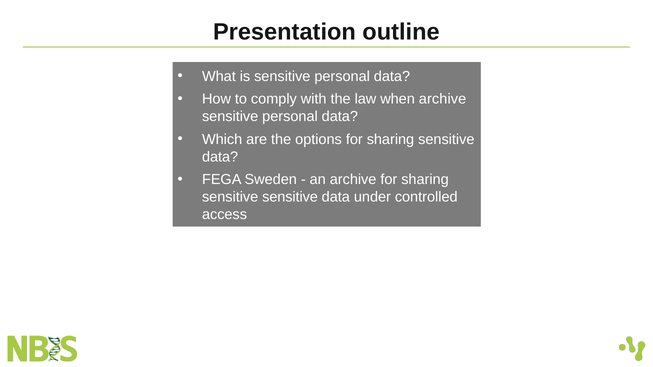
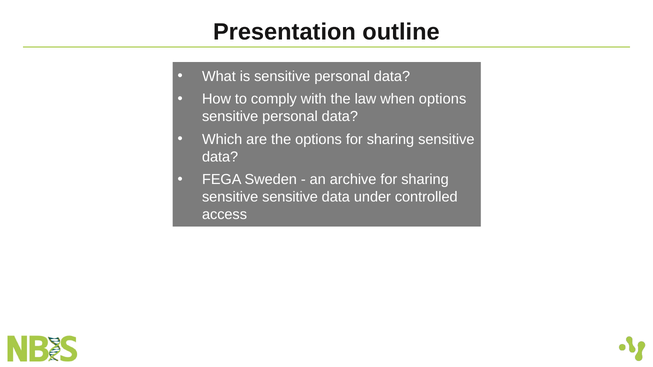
when archive: archive -> options (443, 99)
